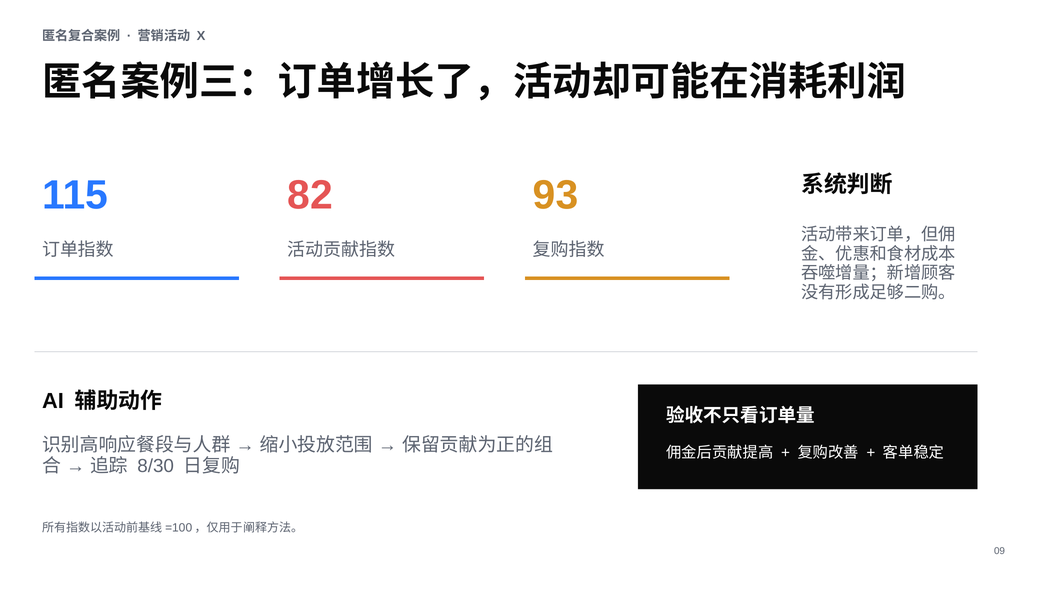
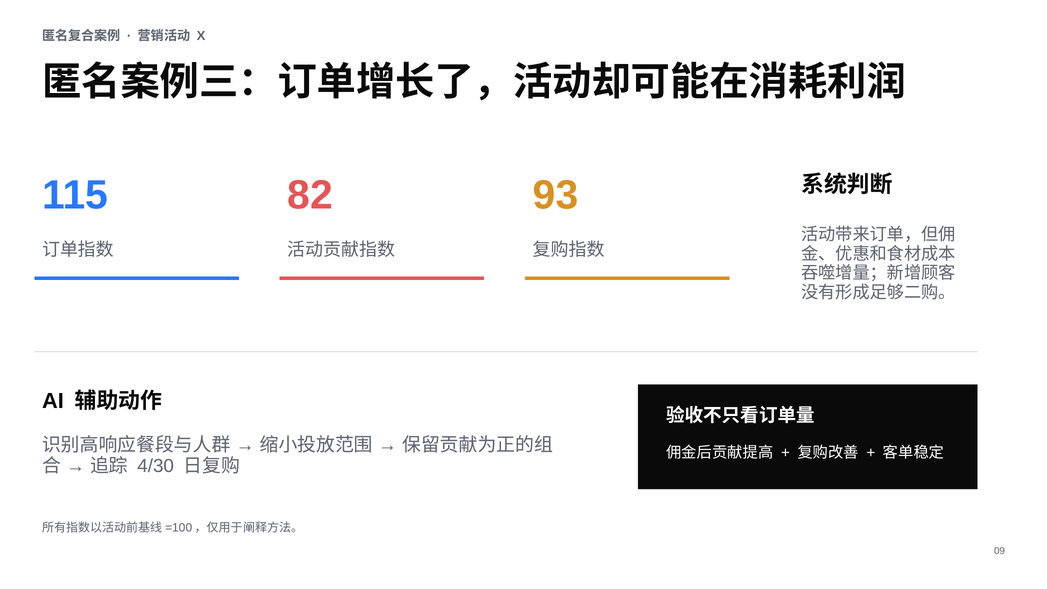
8/30: 8/30 -> 4/30 (156, 466)
